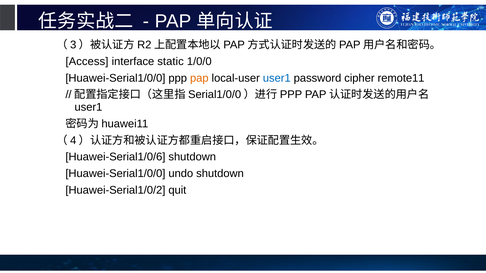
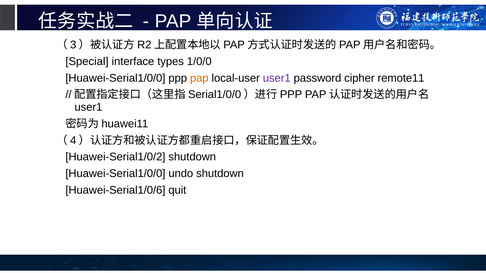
Access: Access -> Special (87, 62)
static: static -> types (171, 62)
user1 colour: blue -> purple (277, 78)
Huawei-Serial1/0/6: Huawei-Serial1/0/6 -> Huawei-Serial1/0/2 (115, 157)
Huawei-Serial1/0/2: Huawei-Serial1/0/2 -> Huawei-Serial1/0/6 (115, 190)
